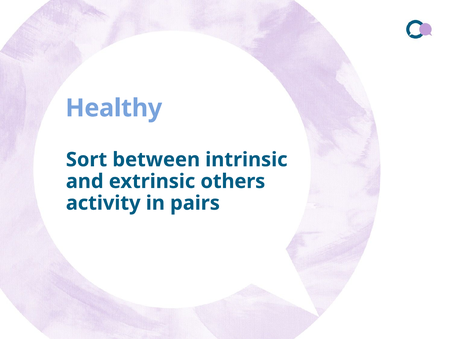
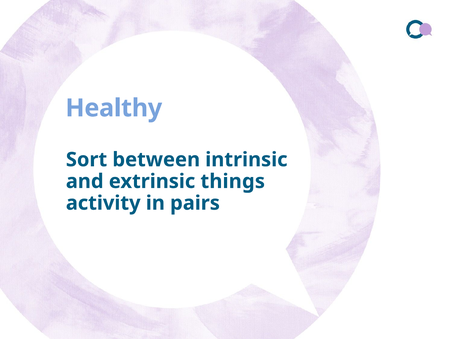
others: others -> things (233, 181)
